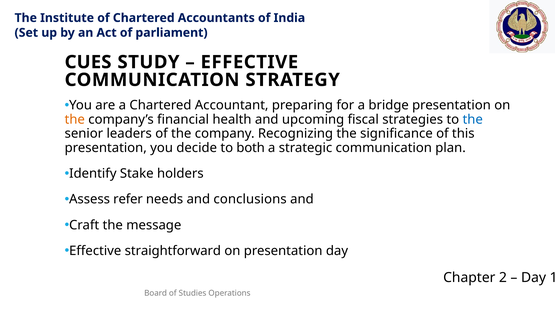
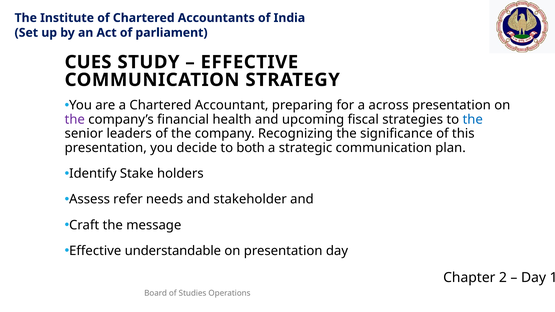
bridge: bridge -> across (389, 105)
the colour: orange -> purple (75, 120)
conclusions: conclusions -> stakeholder (250, 199)
straightforward: straightforward -> understandable (173, 251)
